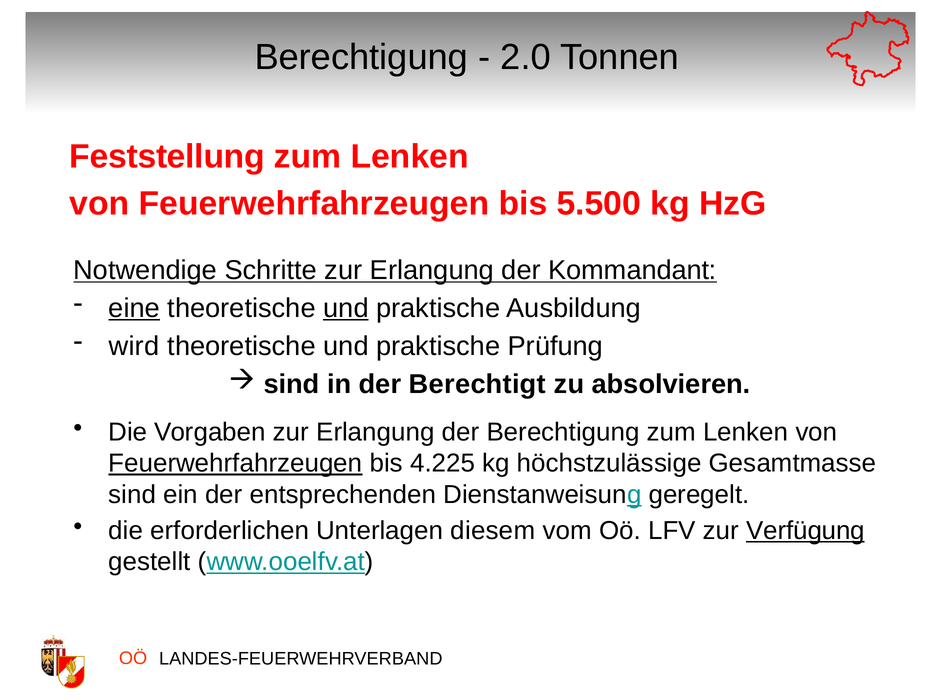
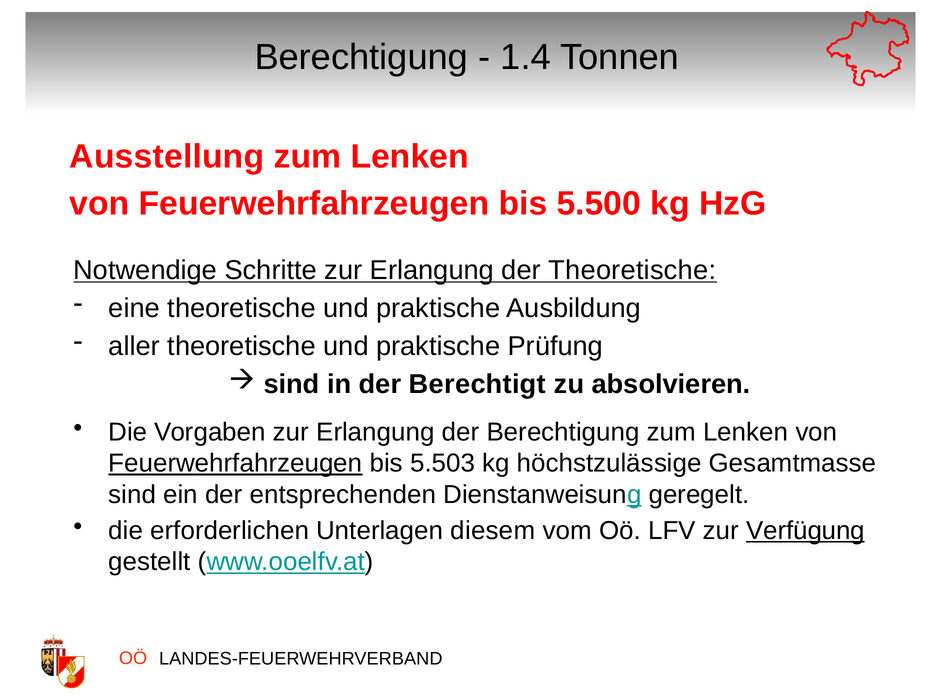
2.0: 2.0 -> 1.4 (526, 57)
Feststellung: Feststellung -> Ausstellung (167, 157)
der Kommandant: Kommandant -> Theoretische (632, 270)
eine underline: present -> none (134, 308)
und underline: present -> none (346, 308)
wird: wird -> aller (134, 346)
4.225: 4.225 -> 5.503 (443, 464)
